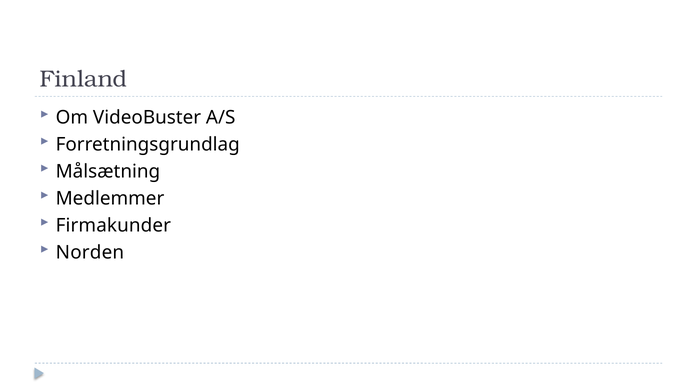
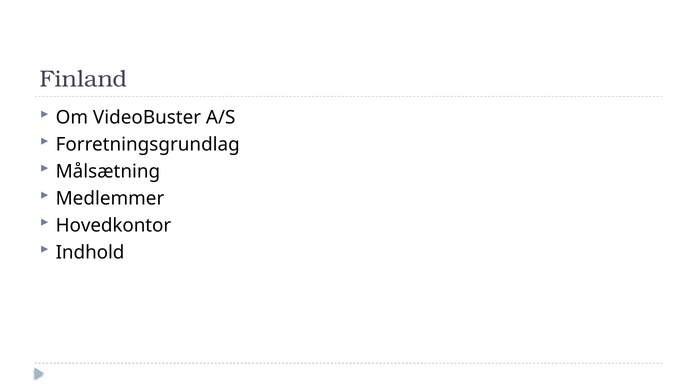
Firmakunder: Firmakunder -> Hovedkontor (113, 225)
Norden: Norden -> Indhold (90, 252)
